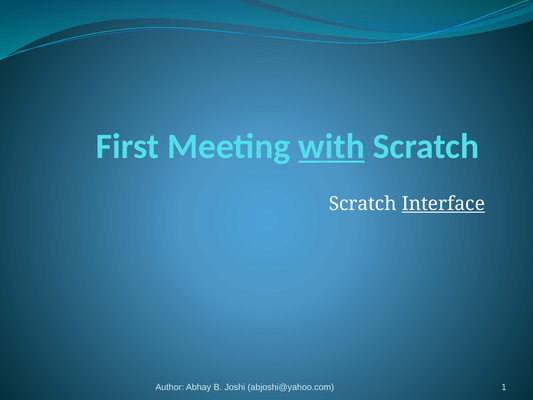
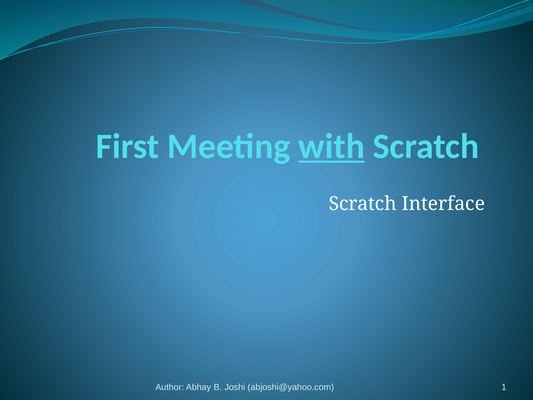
Interface underline: present -> none (443, 204)
